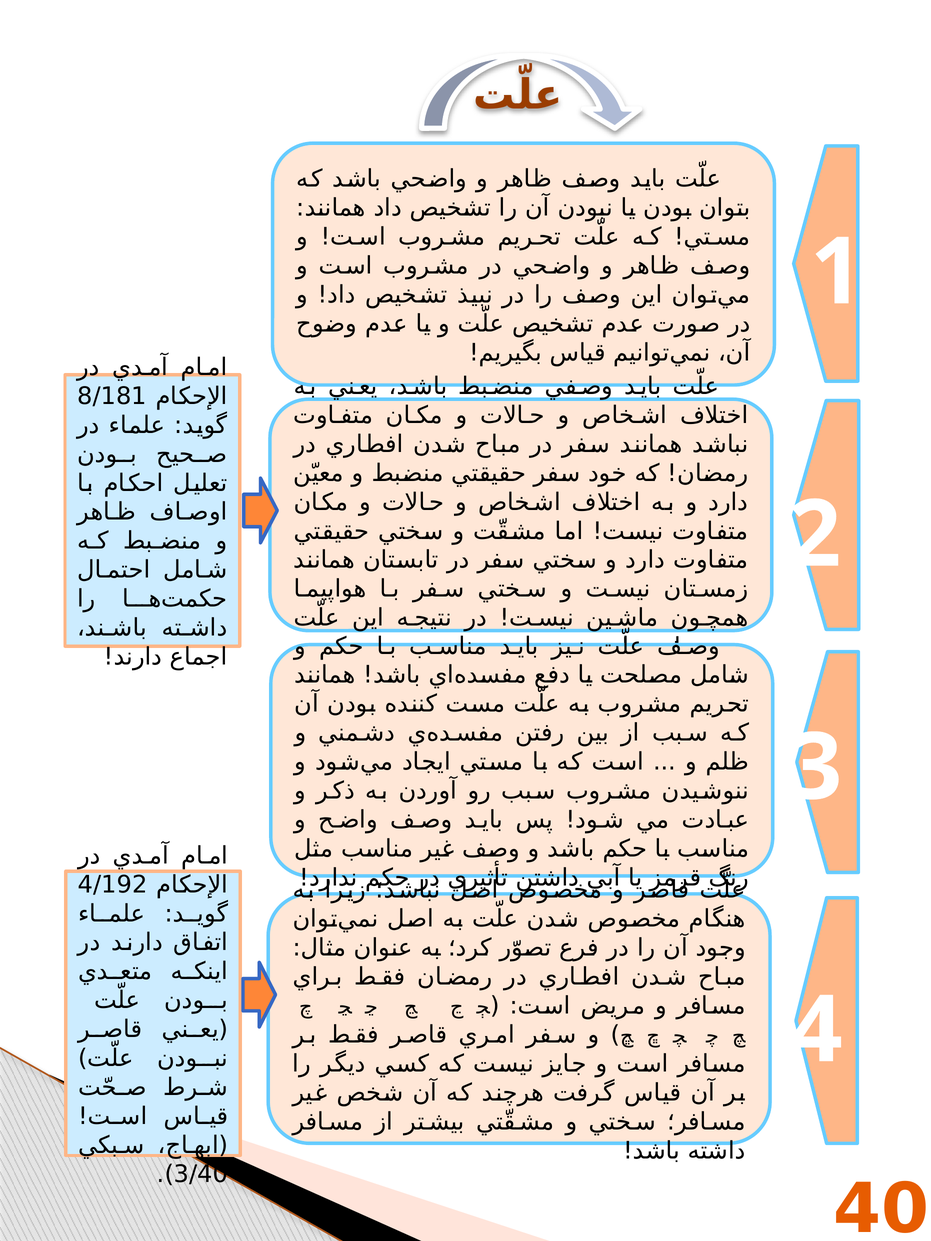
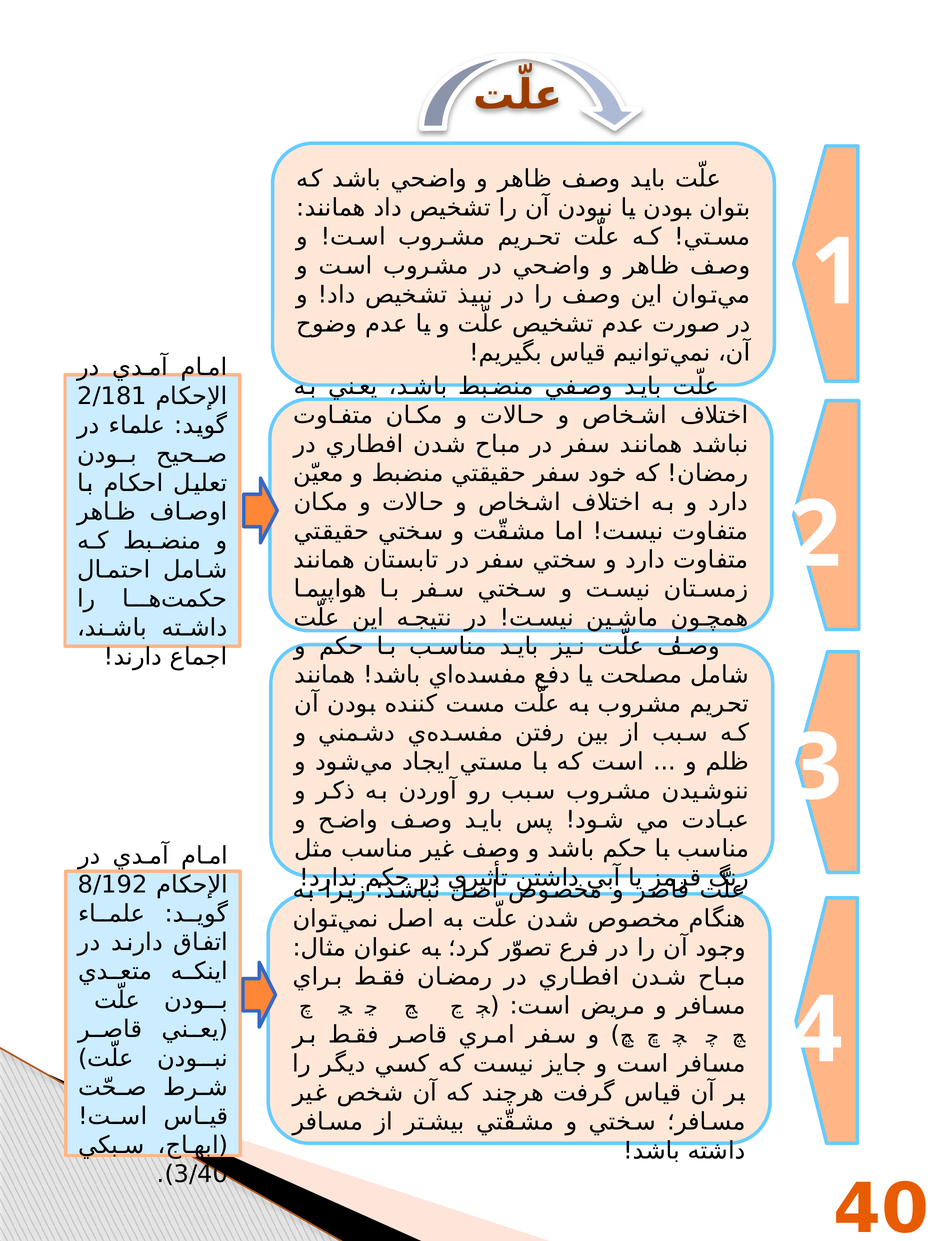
8/181: 8/181 -> 2/181 (112, 396)
4/192: 4/192 -> 8/192 (113, 885)
